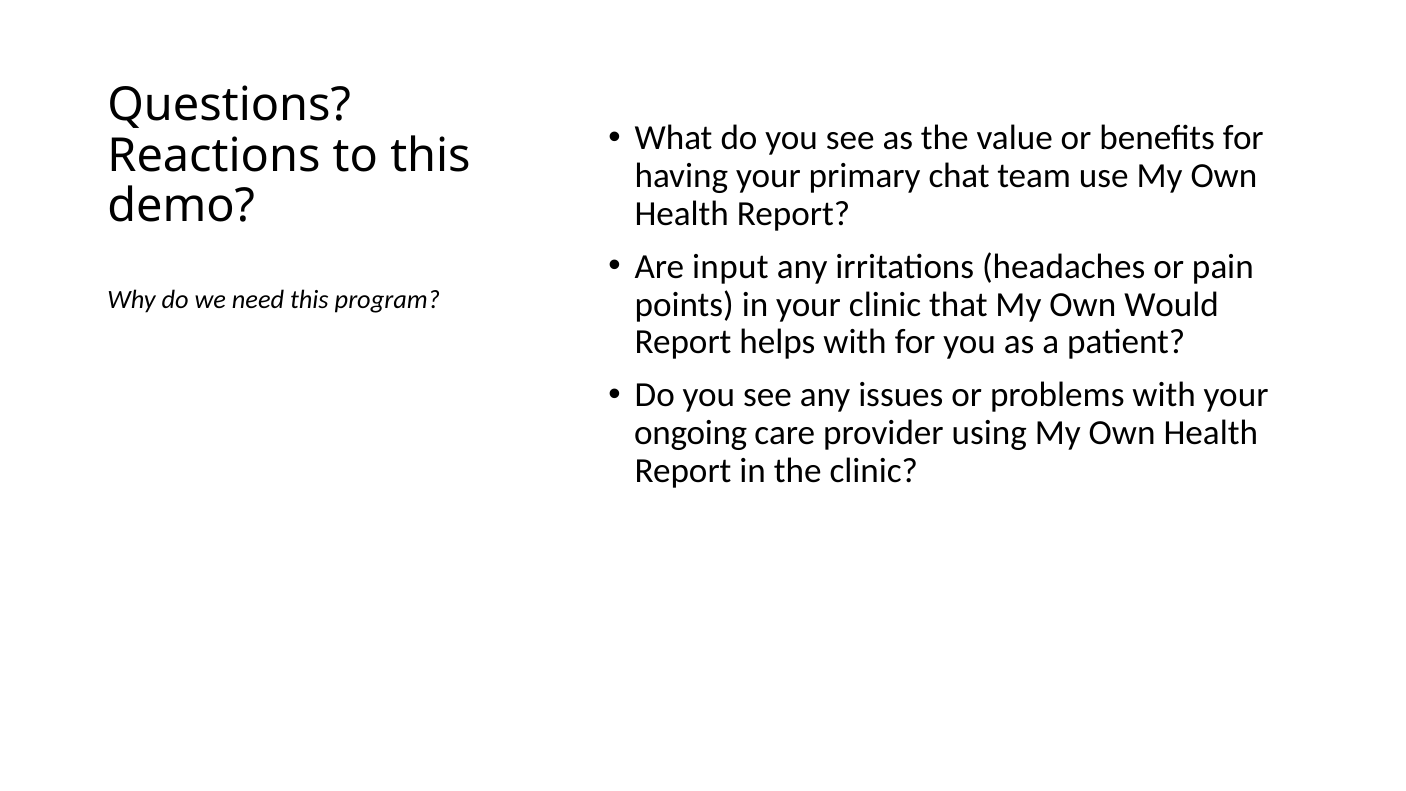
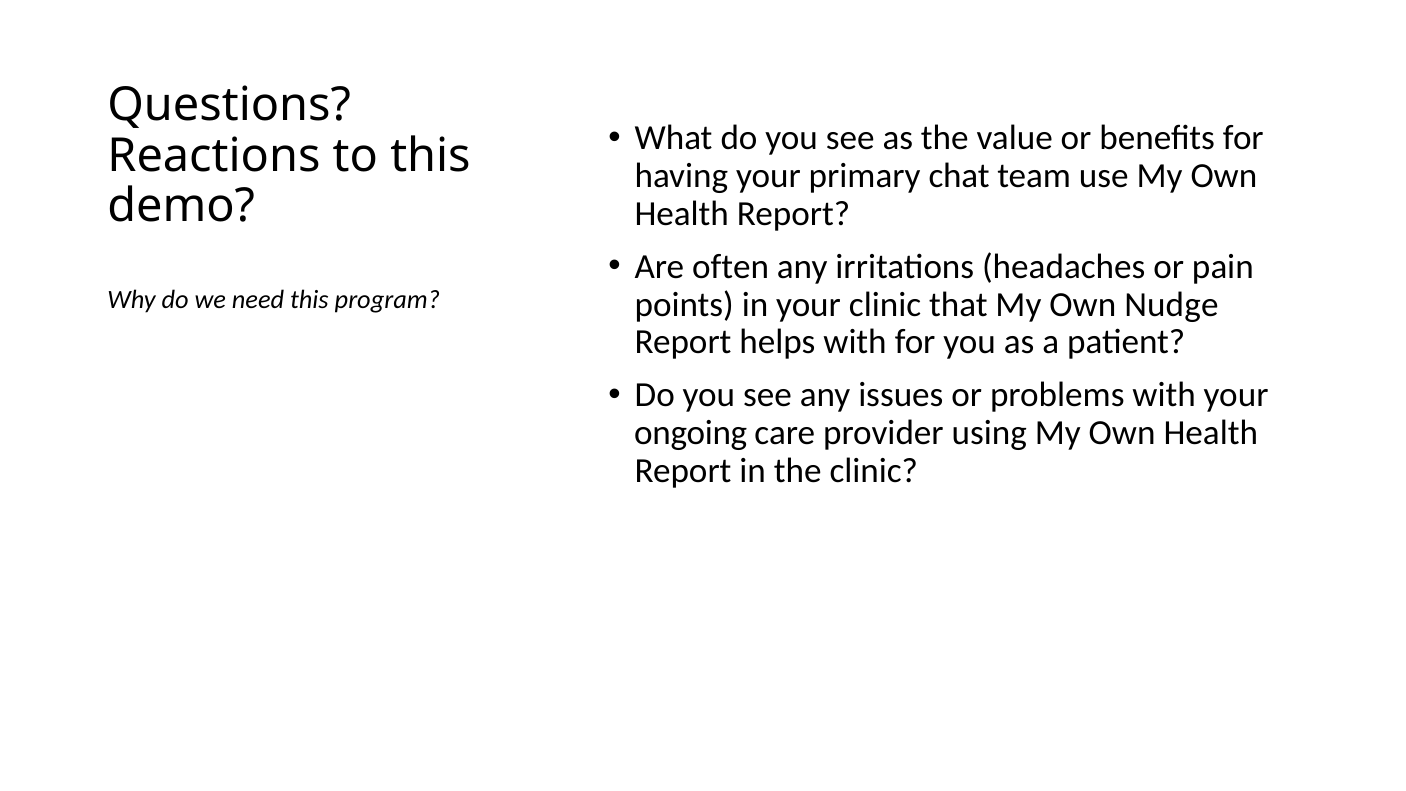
input: input -> often (731, 266)
Would: Would -> Nudge (1171, 304)
